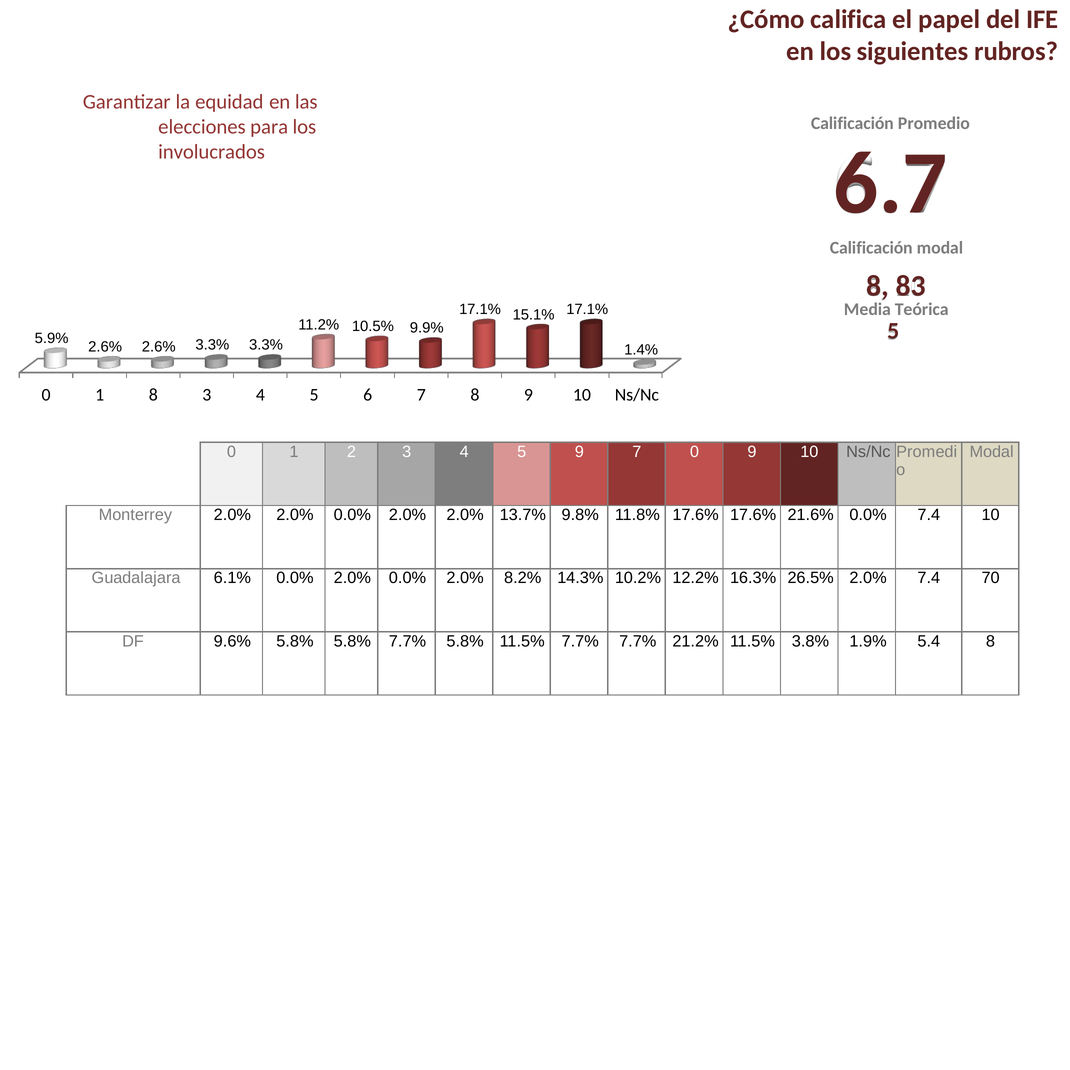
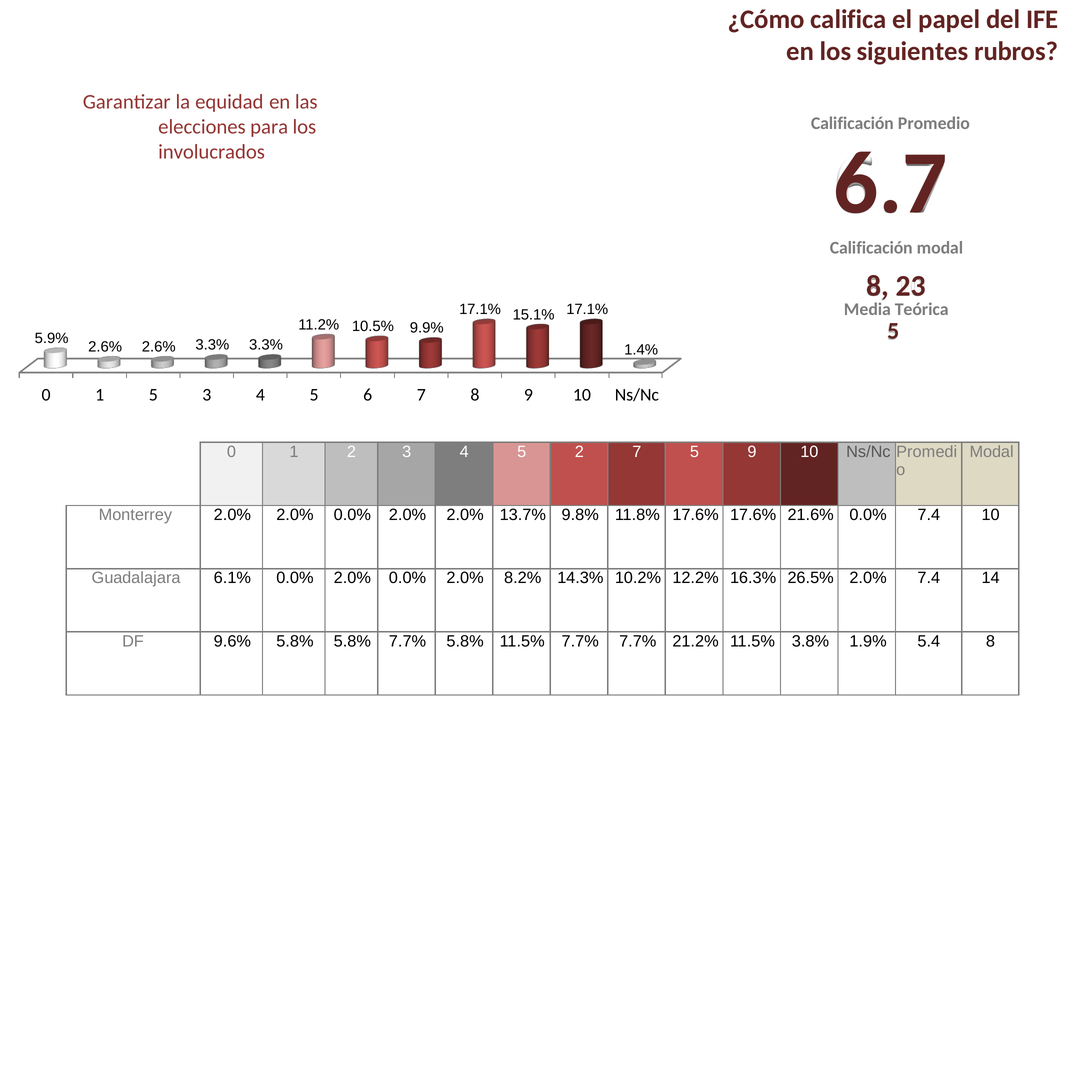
83: 83 -> 23 (911, 286)
1 8: 8 -> 5 (153, 395)
5 9: 9 -> 2 (579, 452)
7 0: 0 -> 5 (694, 452)
70: 70 -> 14 (991, 578)
